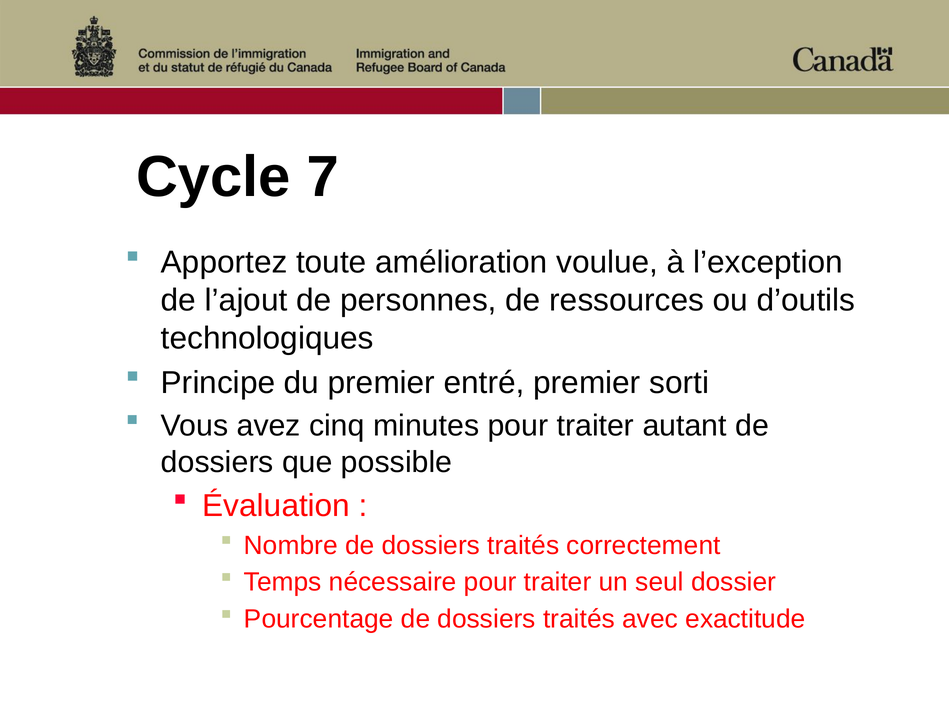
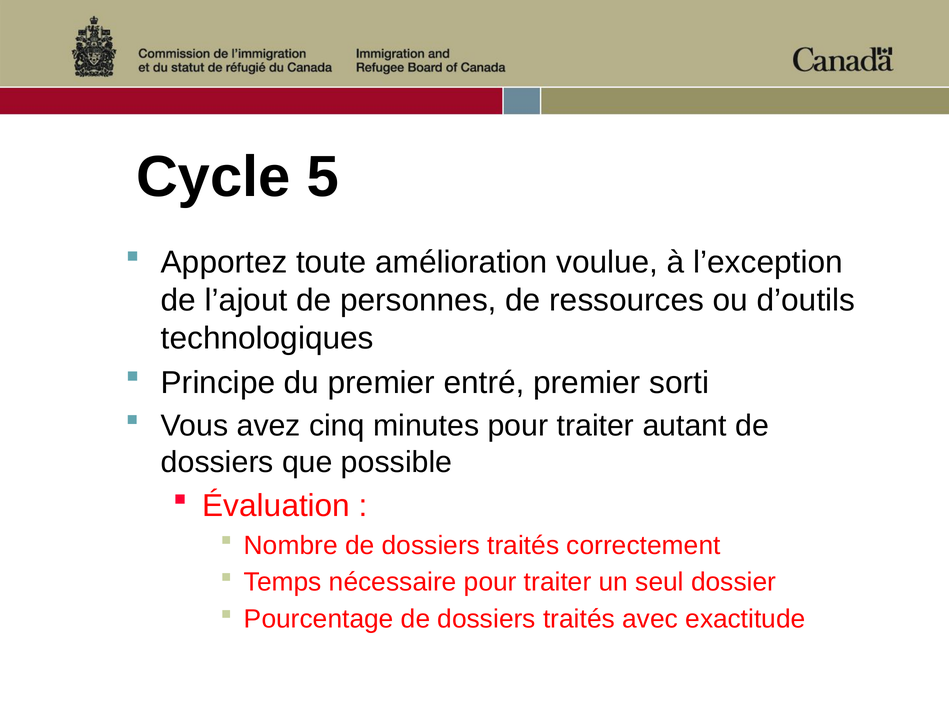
7: 7 -> 5 (323, 177)
